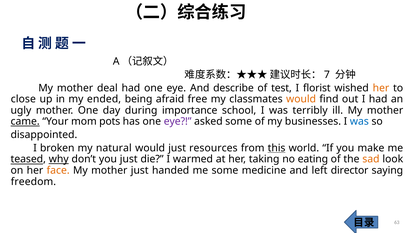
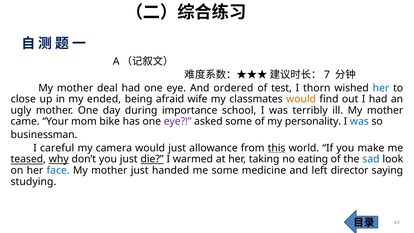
describe: describe -> ordered (233, 88)
florist: florist -> thorn (317, 88)
her colour: orange -> blue (381, 88)
free: free -> wife (198, 99)
came underline: present -> none (25, 122)
pots: pots -> bike (110, 122)
businesses: businesses -> personality (313, 122)
disappointed: disappointed -> businessman (44, 135)
broken: broken -> careful (57, 148)
natural: natural -> camera (114, 148)
resources: resources -> allowance (213, 148)
die underline: none -> present (152, 159)
sad colour: orange -> blue (371, 159)
face colour: orange -> blue (58, 170)
freedom: freedom -> studying (33, 182)
